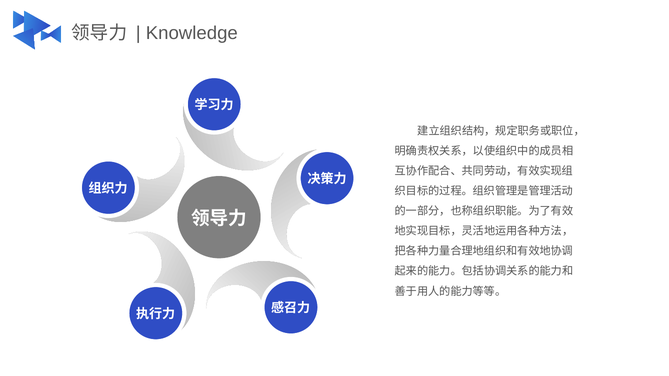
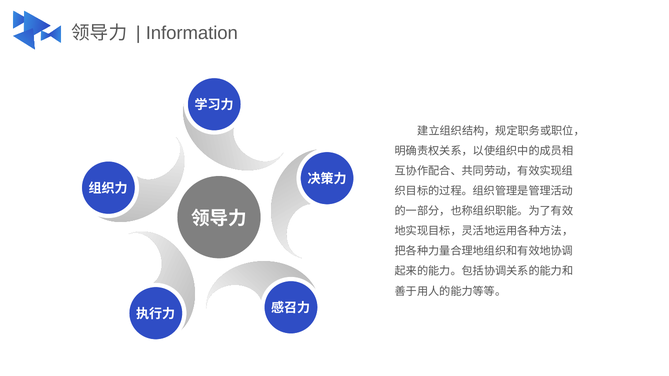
Knowledge: Knowledge -> Information (192, 33)
